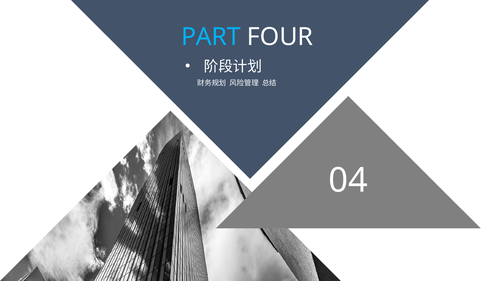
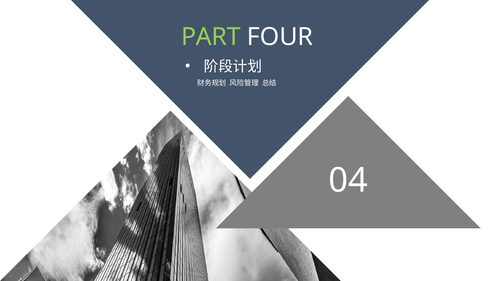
PART colour: light blue -> light green (211, 37)
